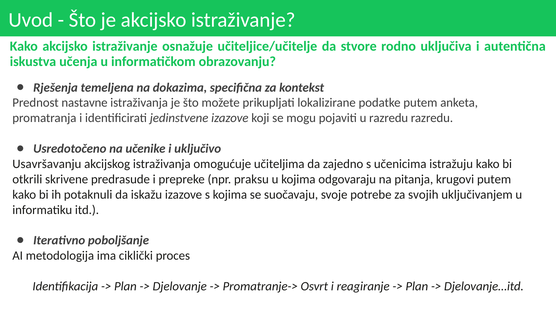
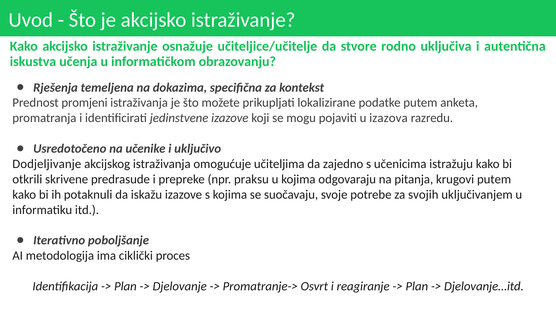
nastavne: nastavne -> promjeni (85, 103)
u razredu: razredu -> izazova (388, 118)
Usavršavanju: Usavršavanju -> Dodjeljivanje (47, 164)
